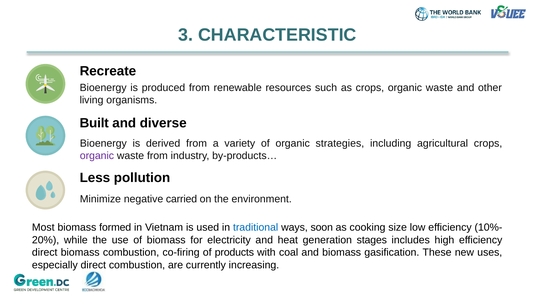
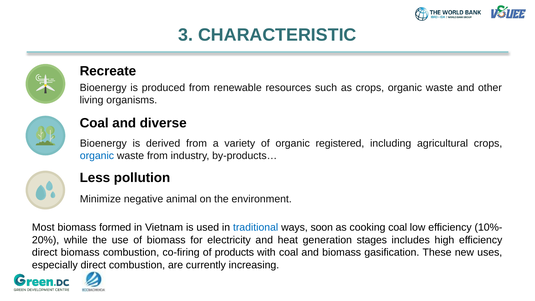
Built: Built -> Coal (94, 123)
strategies: strategies -> registered (340, 143)
organic colour: purple -> blue (97, 156)
carried: carried -> animal (181, 199)
cooking size: size -> coal (398, 227)
